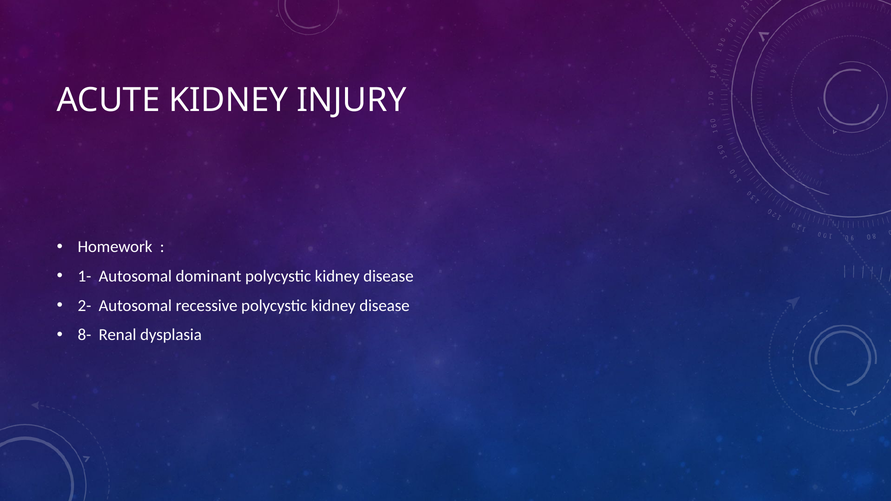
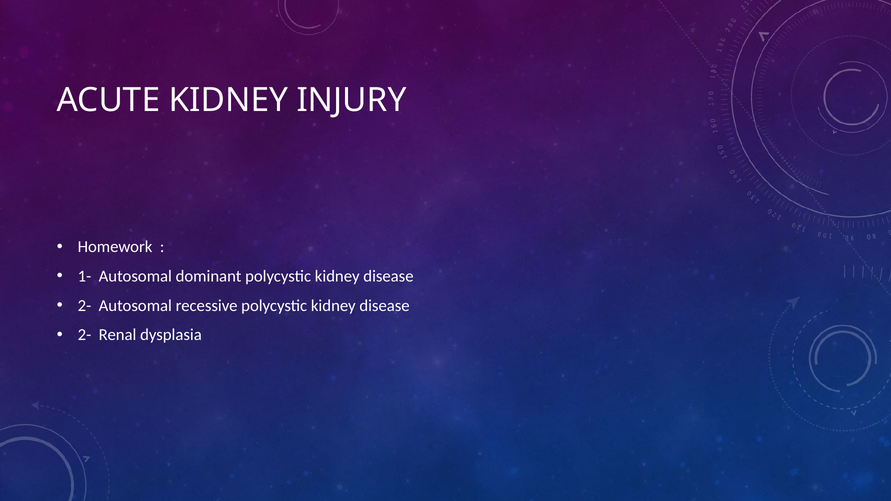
8-: 8- -> 2- (84, 335)
